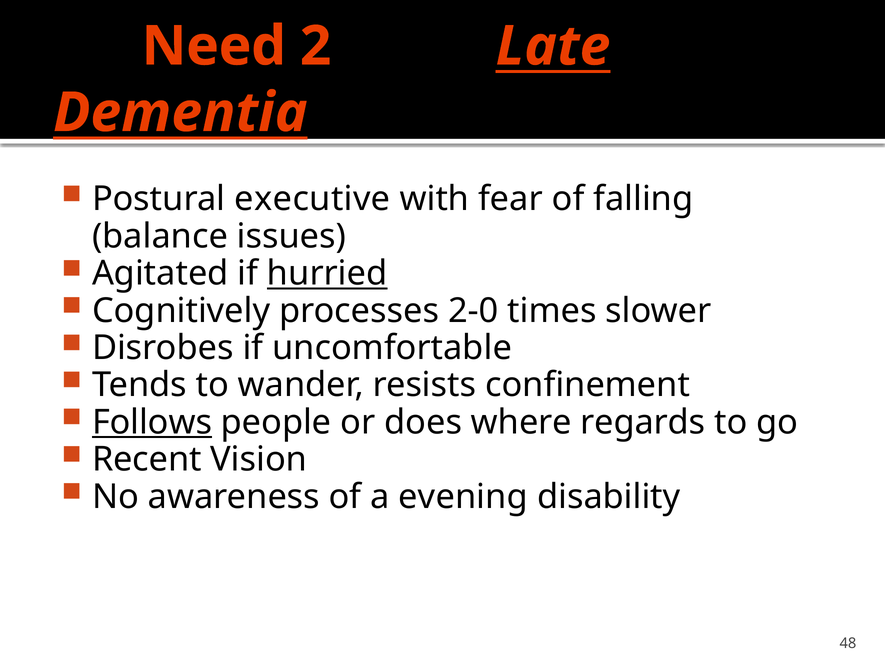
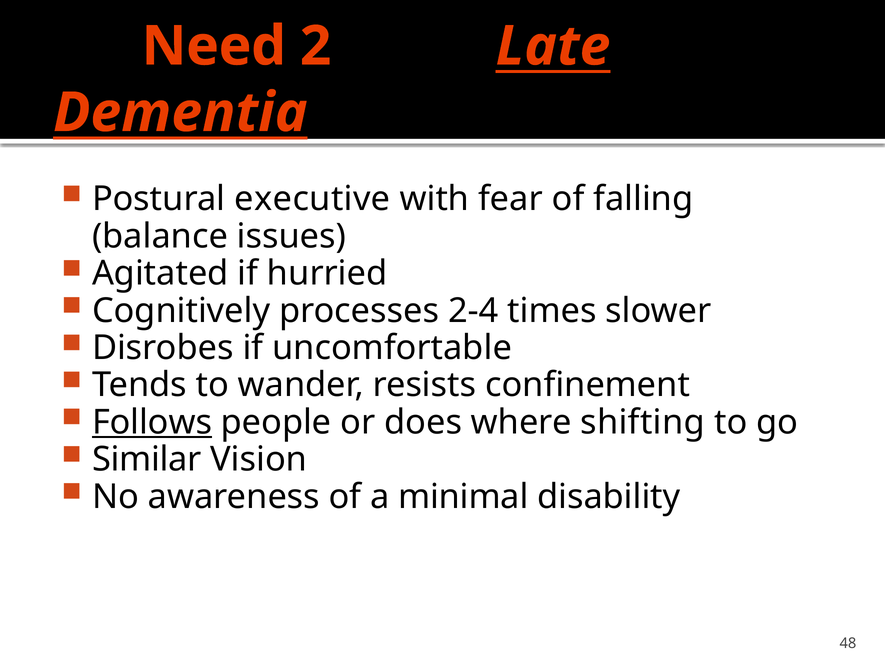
hurried underline: present -> none (327, 273)
2-0: 2-0 -> 2-4 (473, 311)
regards: regards -> shifting (643, 422)
Recent: Recent -> Similar (147, 459)
evening: evening -> minimal (463, 496)
